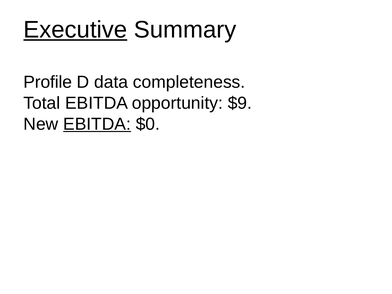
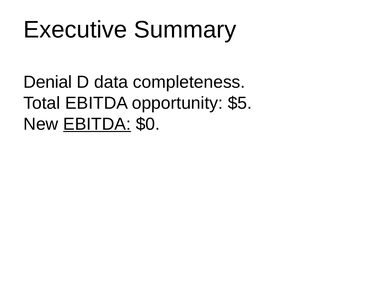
Executive underline: present -> none (75, 30)
Profile: Profile -> Denial (48, 82)
$9: $9 -> $5 (240, 103)
